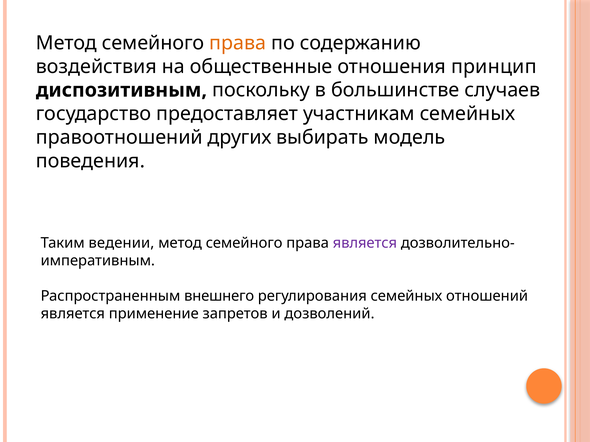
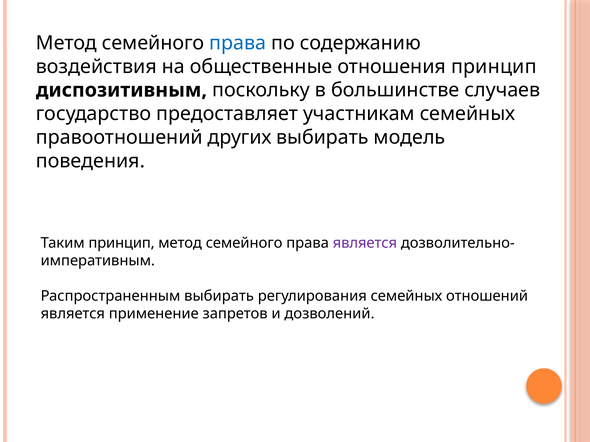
права colour: orange -> blue (238, 43)
Таким ведении: ведении -> принцип (122, 243)
Распространенным внешнего: внешнего -> выбирать (219, 296)
